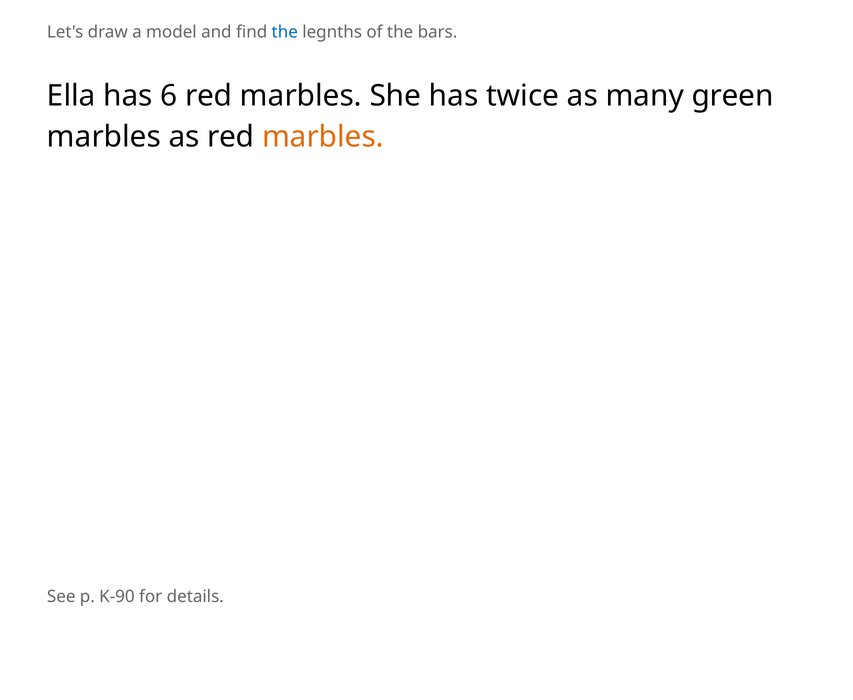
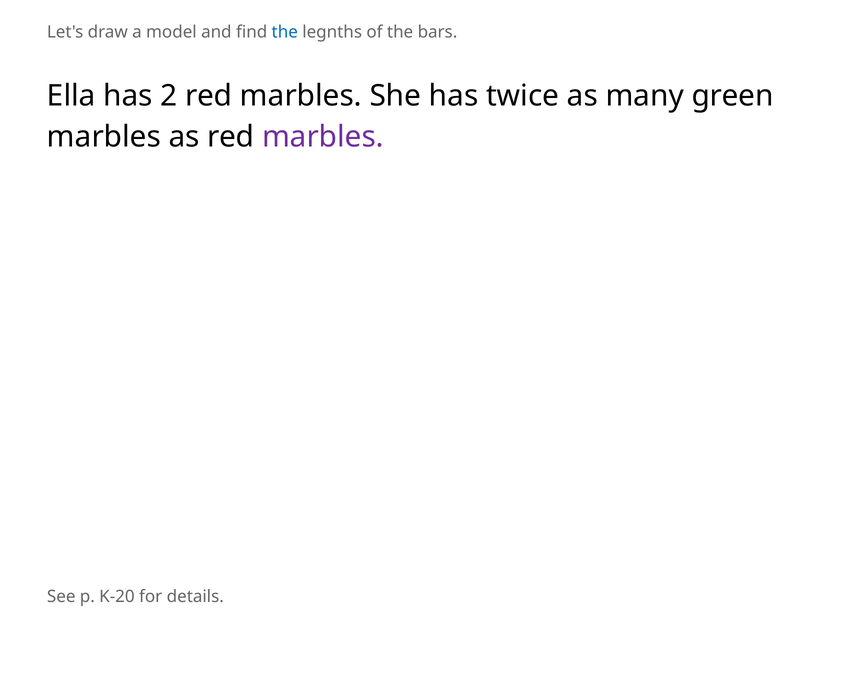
6: 6 -> 2 (169, 96)
marbles colour: orange -> purple (323, 137)
K-90: K-90 -> K-20 (117, 596)
